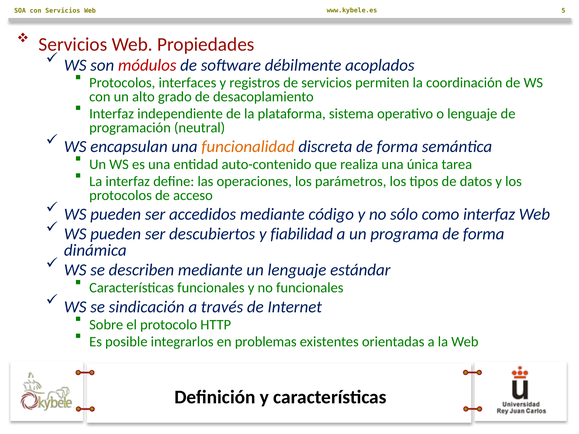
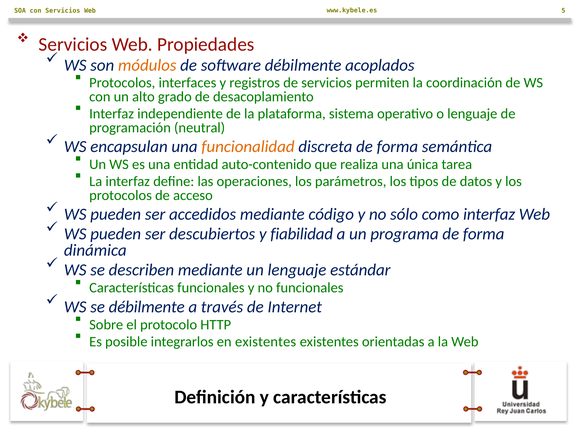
módulos colour: red -> orange (147, 65)
se sindicación: sindicación -> débilmente (147, 307)
en problemas: problemas -> existentes (266, 342)
